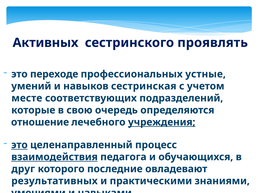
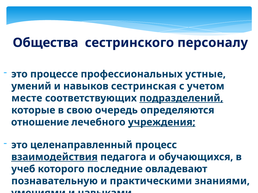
Активных: Активных -> Общества (45, 43)
проявлять: проявлять -> персоналу (213, 43)
переходе: переходе -> процессе (54, 74)
подразделений underline: none -> present (181, 98)
это underline: present -> none (19, 145)
друг: друг -> учеб (23, 169)
результативных: результативных -> познавательную (55, 181)
